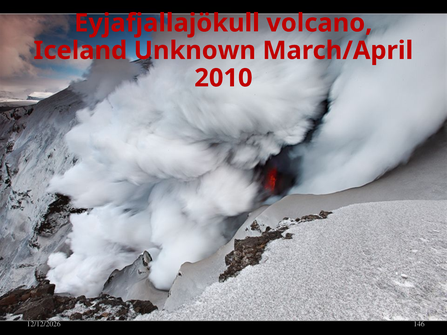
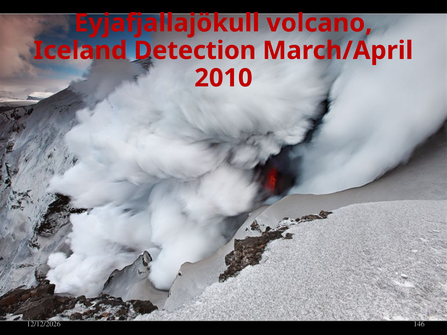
Unknown: Unknown -> Detection (195, 51)
